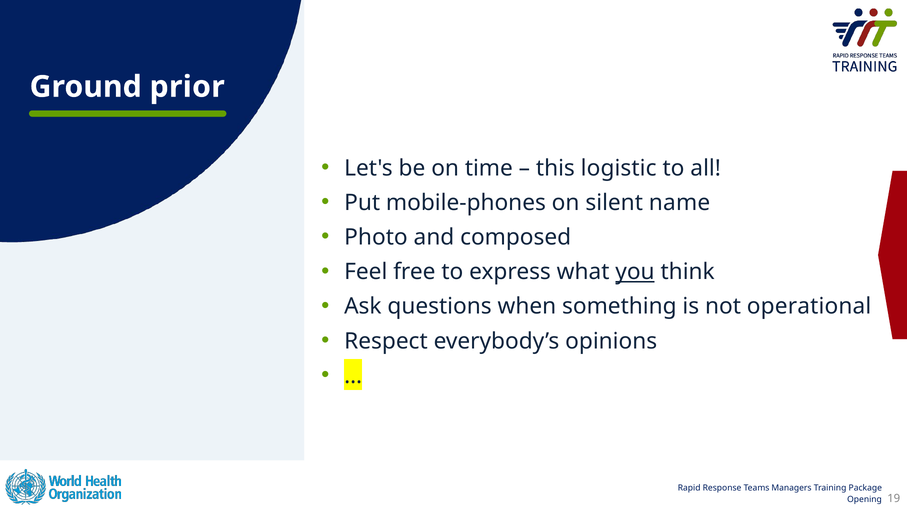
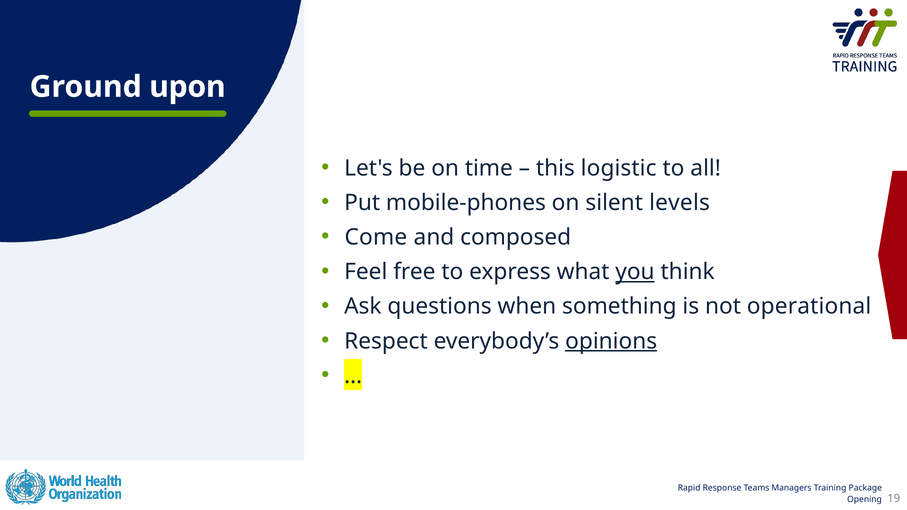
prior: prior -> upon (187, 87)
name: name -> levels (680, 203)
Photo: Photo -> Come (376, 237)
opinions underline: none -> present (611, 341)
